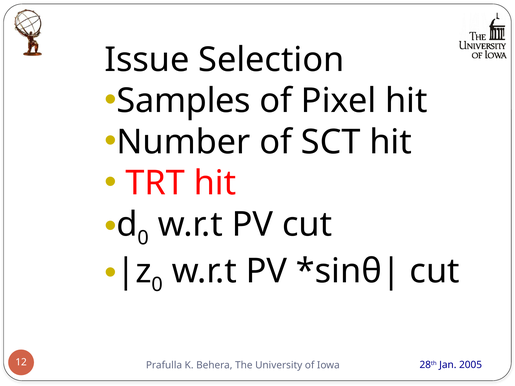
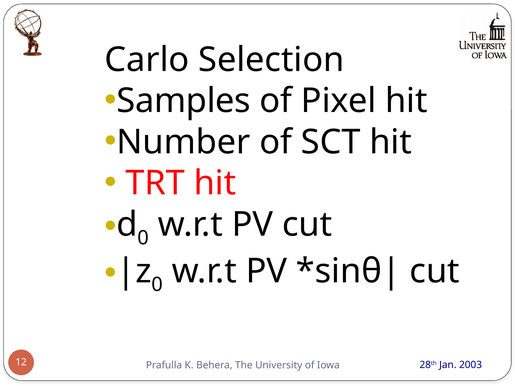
Issue: Issue -> Carlo (147, 60)
2005: 2005 -> 2003 (471, 365)
